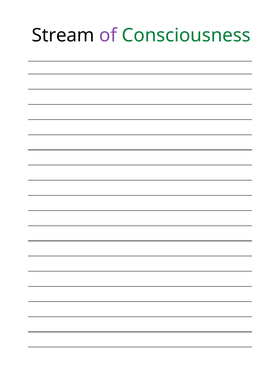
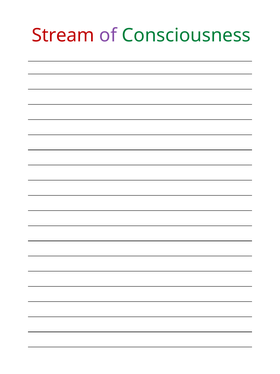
Stream colour: black -> red (63, 35)
